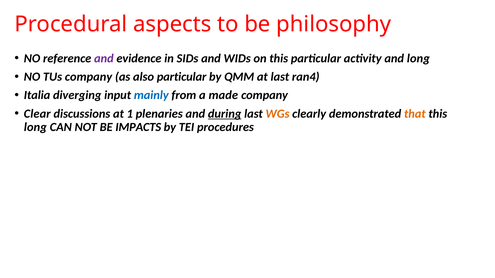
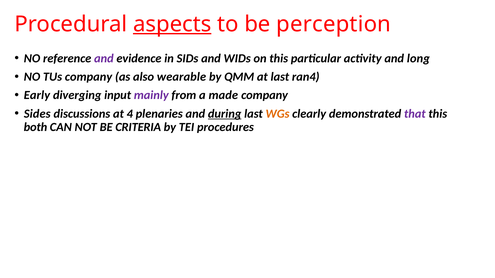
aspects underline: none -> present (172, 24)
philosophy: philosophy -> perception (334, 24)
also particular: particular -> wearable (182, 77)
Italia: Italia -> Early (37, 95)
mainly colour: blue -> purple (151, 95)
Clear: Clear -> Sides (37, 114)
1: 1 -> 4 (130, 114)
that colour: orange -> purple (415, 114)
long: long -> both (35, 127)
IMPACTS: IMPACTS -> CRITERIA (138, 127)
